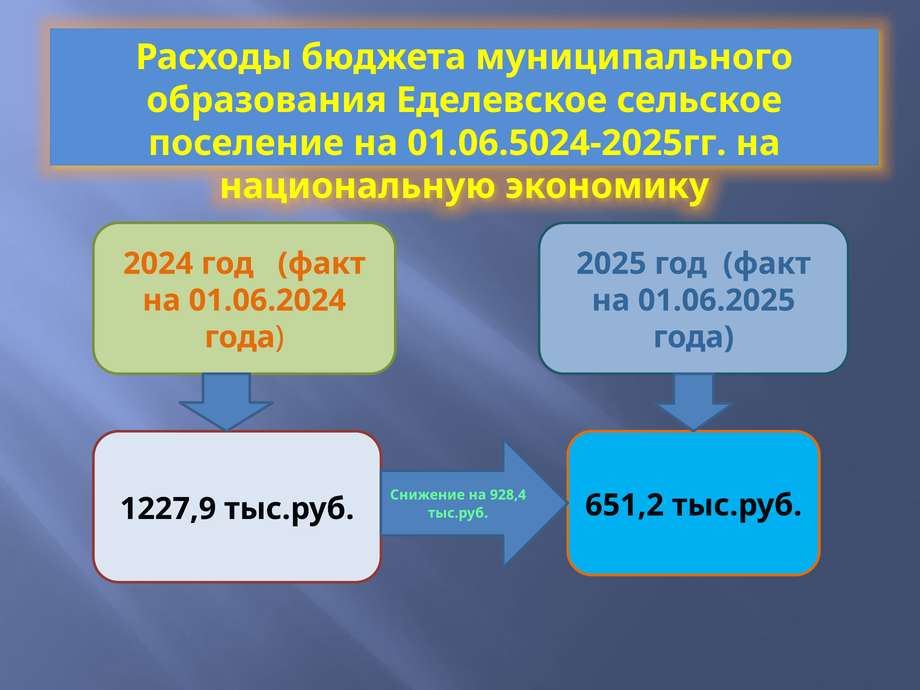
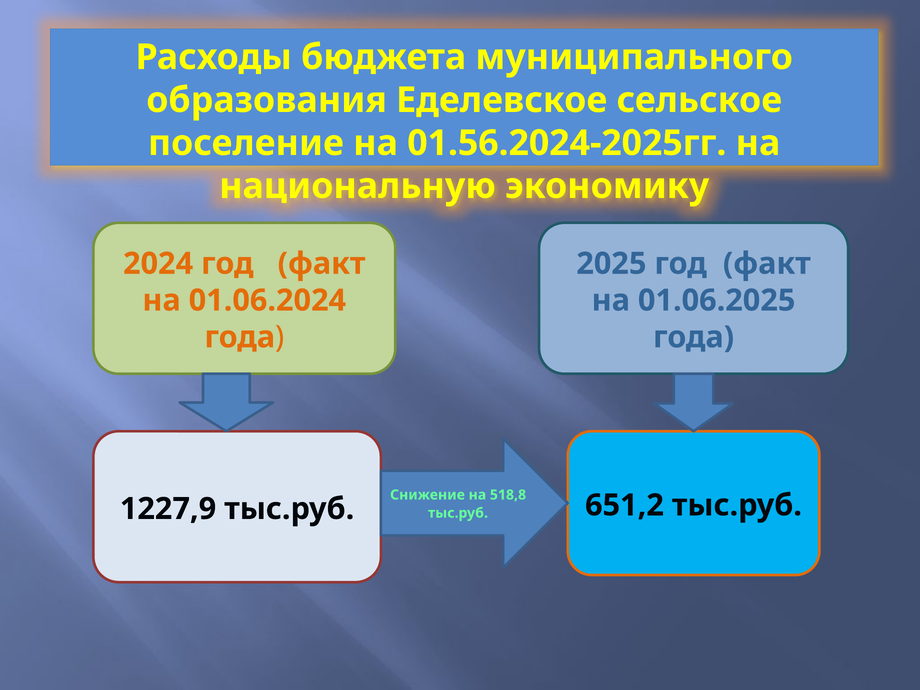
01.06.5024-2025гг: 01.06.5024-2025гг -> 01.56.2024-2025гг (567, 143)
928,4: 928,4 -> 518,8 (508, 495)
